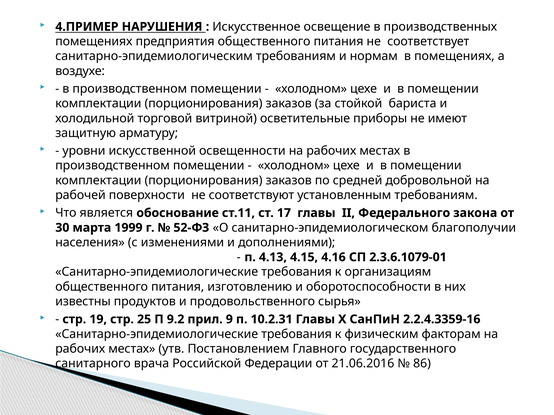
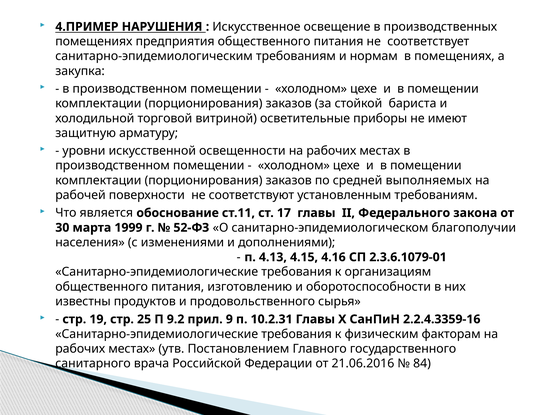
воздухе: воздухе -> закупка (80, 71)
добровольной: добровольной -> выполняемых (429, 181)
86: 86 -> 84 (422, 364)
